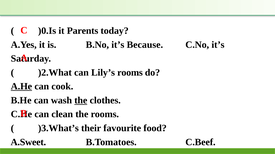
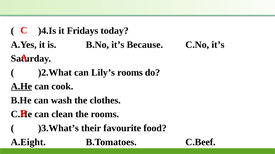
)0.Is: )0.Is -> )4.Is (47, 31)
Parents: Parents -> Fridays (83, 31)
the underline: present -> none (81, 101)
A.Sweet: A.Sweet -> A.Eight (28, 143)
